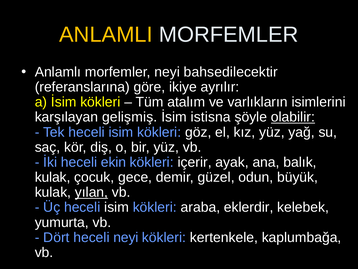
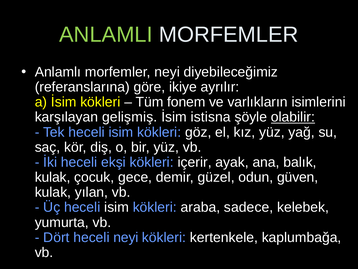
ANLAMLI colour: yellow -> light green (106, 35)
bahsedilecektir: bahsedilecektir -> diyebileceğimiz (231, 72)
atalım: atalım -> fonem (186, 102)
ekin: ekin -> ekşi (113, 162)
büyük: büyük -> güven (298, 177)
yılan underline: present -> none (91, 192)
eklerdir: eklerdir -> sadece (249, 207)
